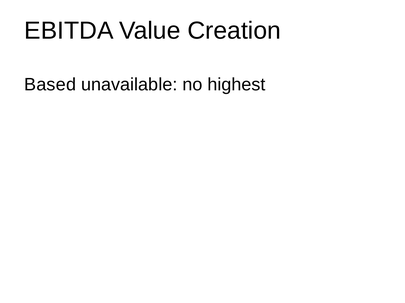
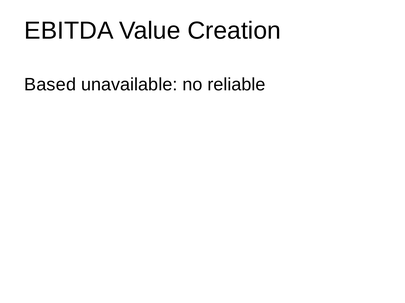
highest: highest -> reliable (236, 85)
